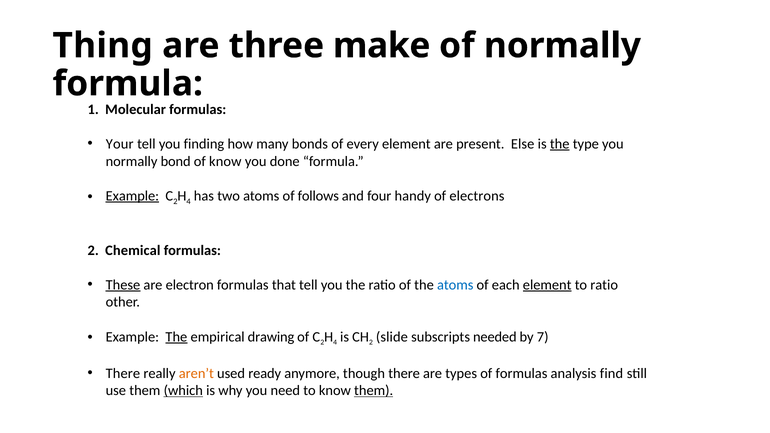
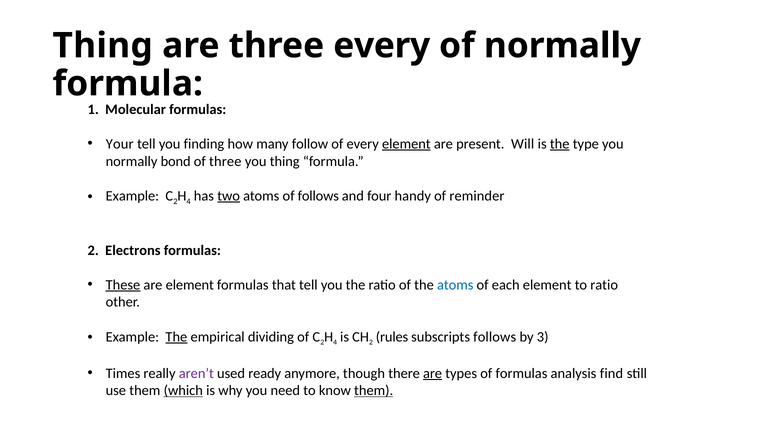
three make: make -> every (382, 46)
bonds: bonds -> follow (310, 144)
element underline: none -> present (406, 144)
Else: Else -> Will (523, 144)
of know: know -> three (225, 161)
you done: done -> thing (285, 161)
Example underline: present -> none (132, 196)
two underline: none -> present (229, 196)
electrons: electrons -> reminder (477, 196)
Chemical: Chemical -> Electrons (133, 250)
are electron: electron -> element (190, 285)
element underline: present -> none (547, 285)
drawing: drawing -> dividing (271, 337)
slide: slide -> rules (392, 337)
subscripts needed: needed -> follows (495, 337)
7: 7 -> 3 (543, 337)
There: There -> Times (123, 373)
aren’t colour: orange -> purple (196, 373)
are underline: none -> present (433, 373)
